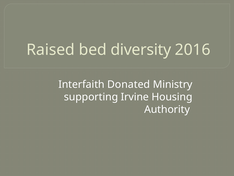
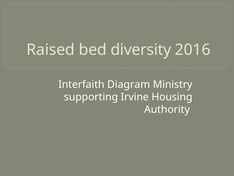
Donated: Donated -> Diagram (129, 84)
